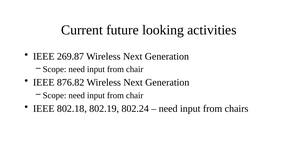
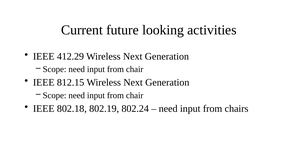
269.87: 269.87 -> 412.29 (70, 56)
876.82: 876.82 -> 812.15 (71, 82)
